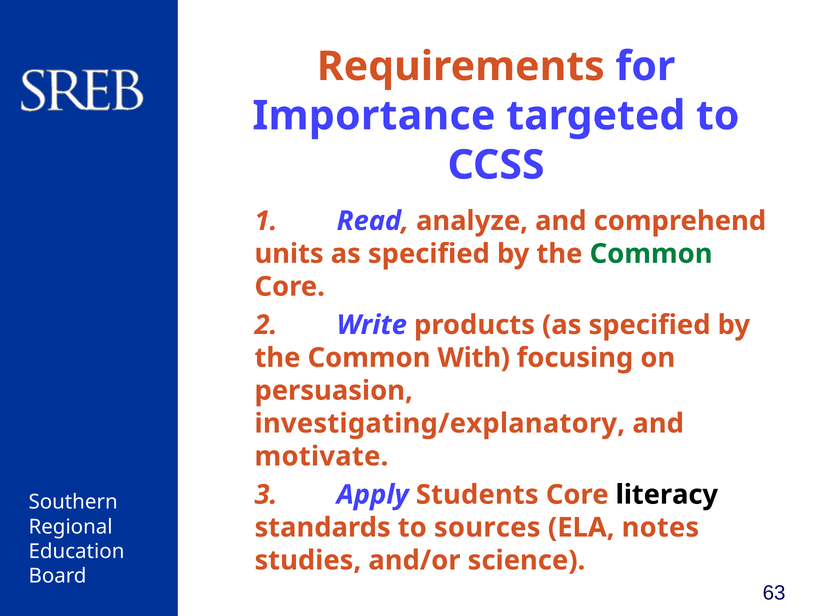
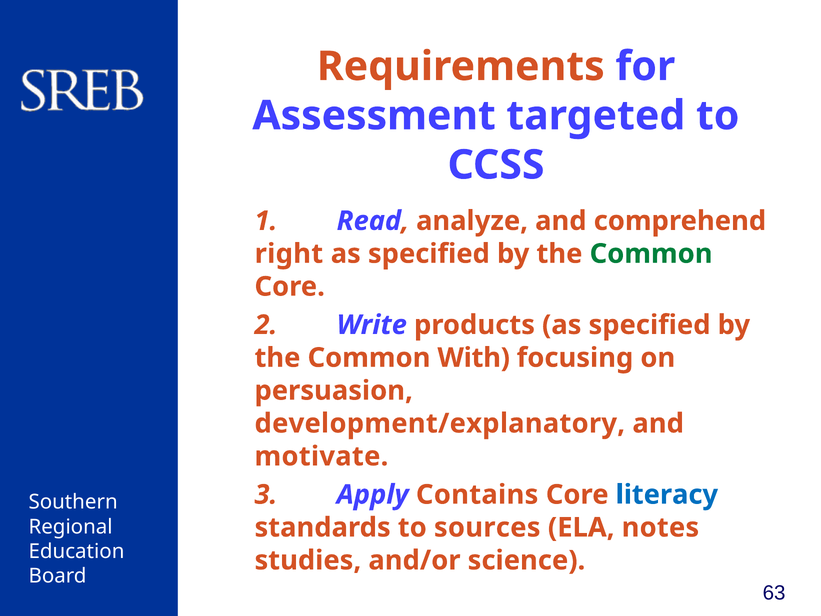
Importance: Importance -> Assessment (374, 116)
units: units -> right (289, 254)
investigating/explanatory: investigating/explanatory -> development/explanatory (440, 423)
Students: Students -> Contains (477, 494)
literacy colour: black -> blue (667, 494)
